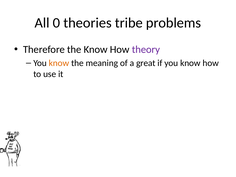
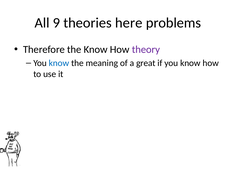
0: 0 -> 9 (56, 23)
tribe: tribe -> here (129, 23)
know colour: orange -> blue (59, 63)
